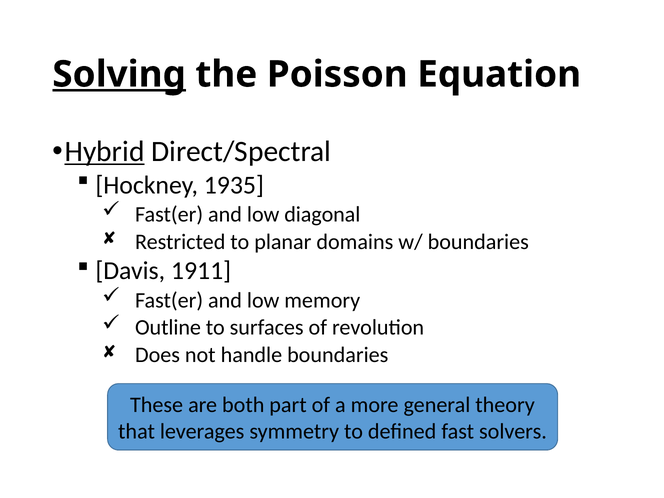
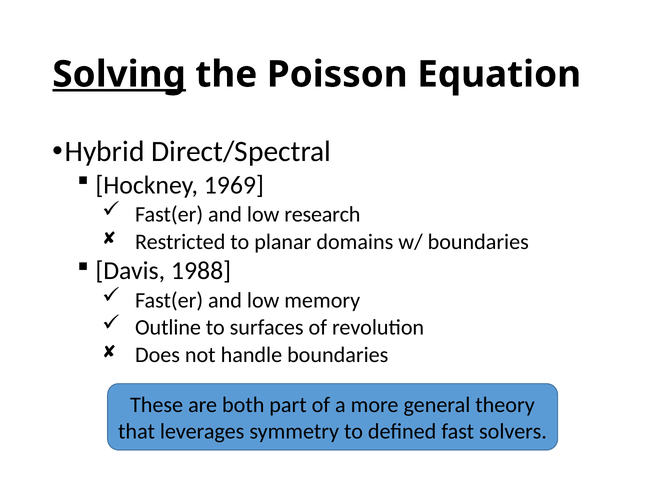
Hybrid underline: present -> none (105, 152)
1935: 1935 -> 1969 (234, 185)
diagonal: diagonal -> research (322, 214)
1911: 1911 -> 1988 (201, 271)
